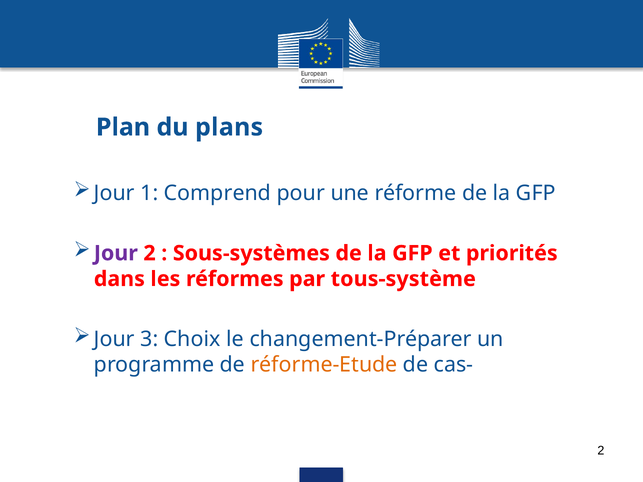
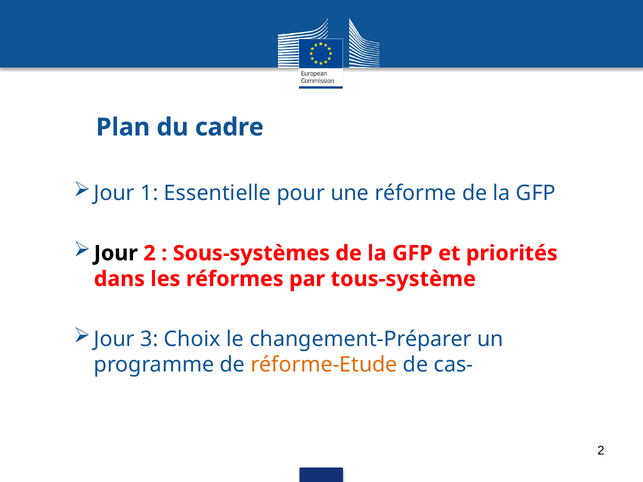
plans: plans -> cadre (229, 127)
Comprend: Comprend -> Essentielle (217, 193)
Jour colour: purple -> black (116, 253)
